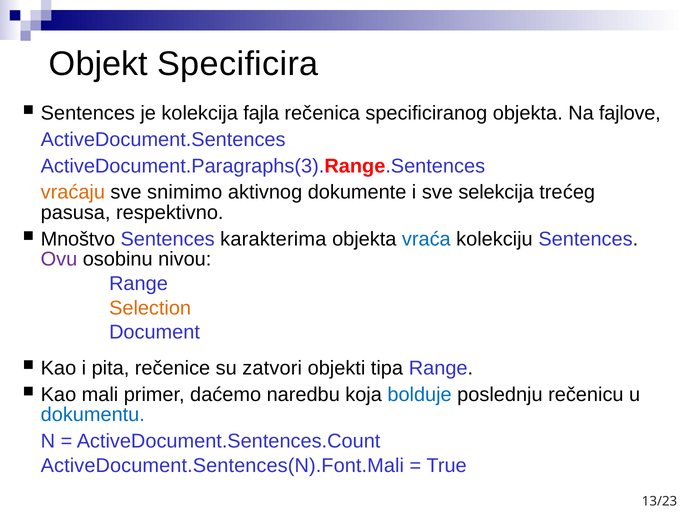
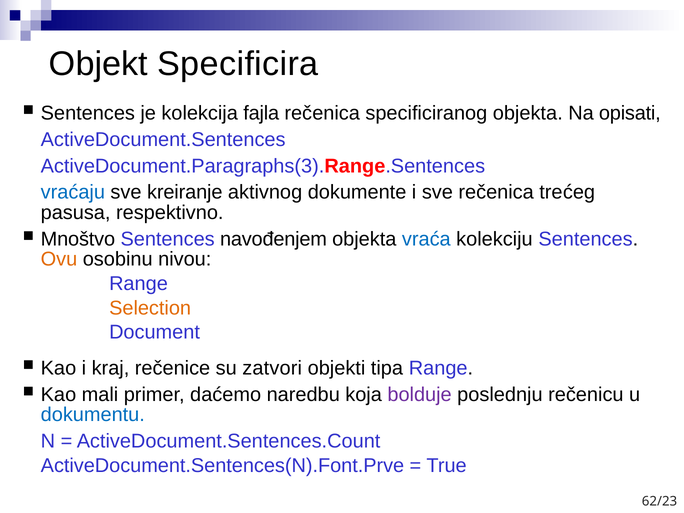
fajlove: fajlove -> opisati (630, 113)
vraćaju colour: orange -> blue (73, 192)
snimimo: snimimo -> kreiranje (185, 192)
sve selekcija: selekcija -> rečenica (496, 192)
karakterima: karakterima -> navođenjem (274, 239)
Ovu colour: purple -> orange (59, 259)
pita: pita -> kraj (110, 368)
bolduje colour: blue -> purple (420, 394)
ActiveDocument.Sentences(N).Font.Mali: ActiveDocument.Sentences(N).Font.Mali -> ActiveDocument.Sentences(N).Font.Prve (222, 465)
13/23: 13/23 -> 62/23 (660, 502)
